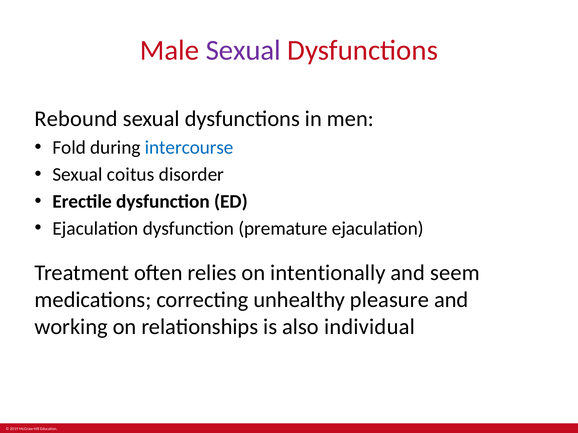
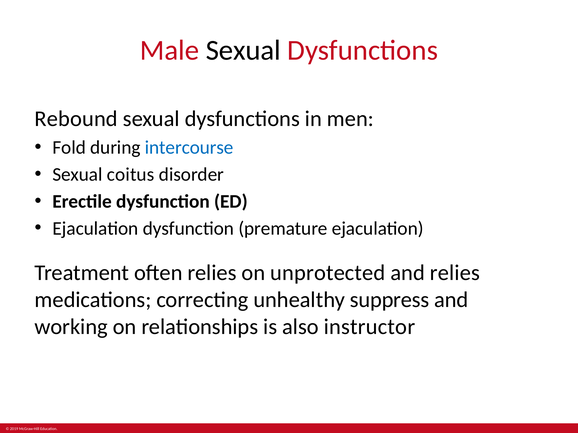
Sexual colour: purple -> black (243, 50)
intentionally: intentionally -> unprotected (328, 273)
and seem: seem -> relies (455, 273)
pleasure: pleasure -> suppress (390, 300)
individual: individual -> instructor (369, 327)
